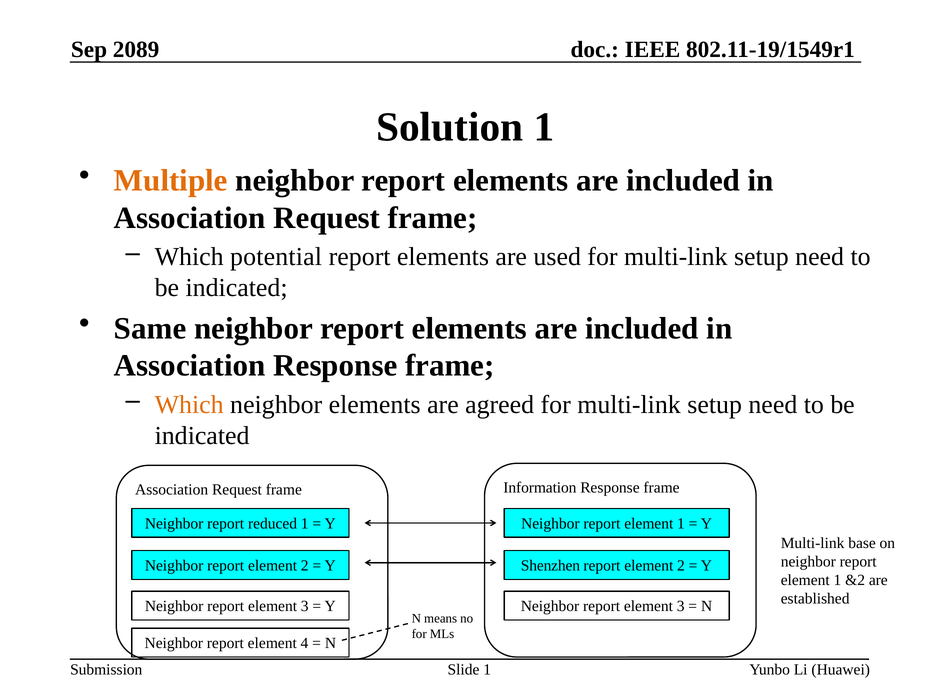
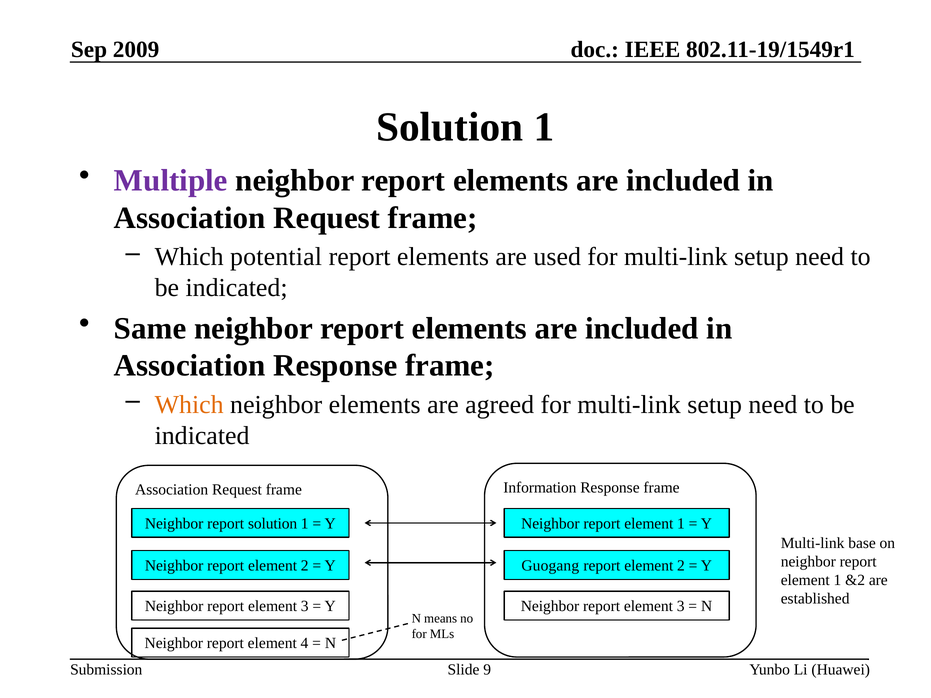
2089: 2089 -> 2009 (136, 50)
Multiple colour: orange -> purple (171, 181)
report reduced: reduced -> solution (273, 524)
Shenzhen: Shenzhen -> Guogang (550, 566)
Slide 1: 1 -> 9 (487, 670)
